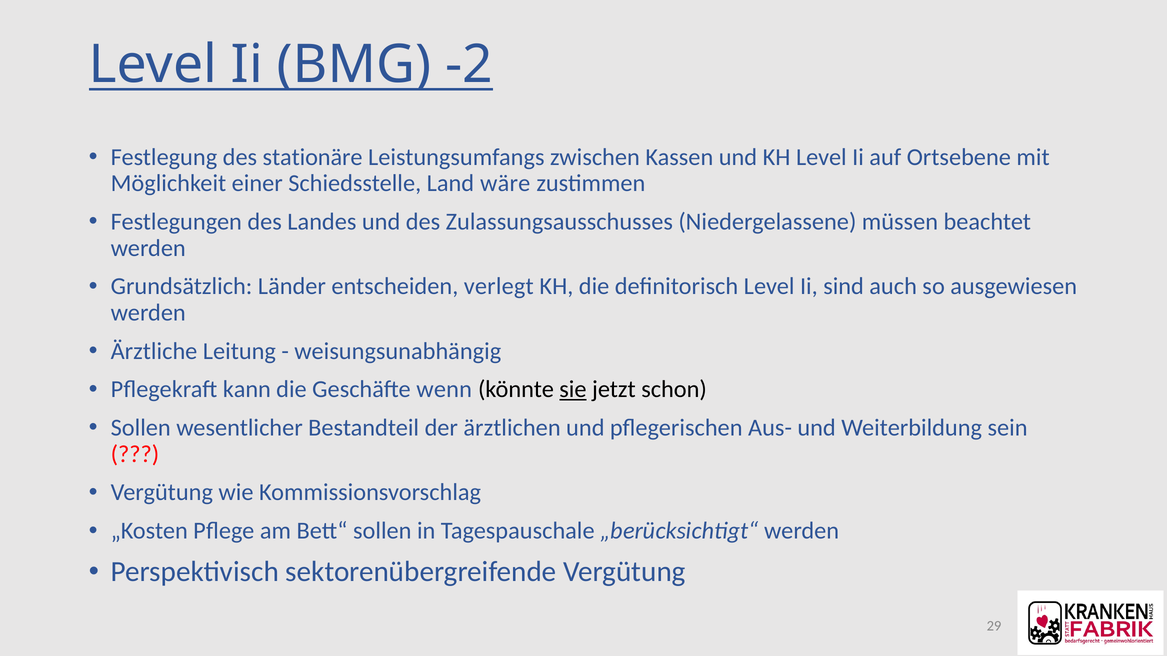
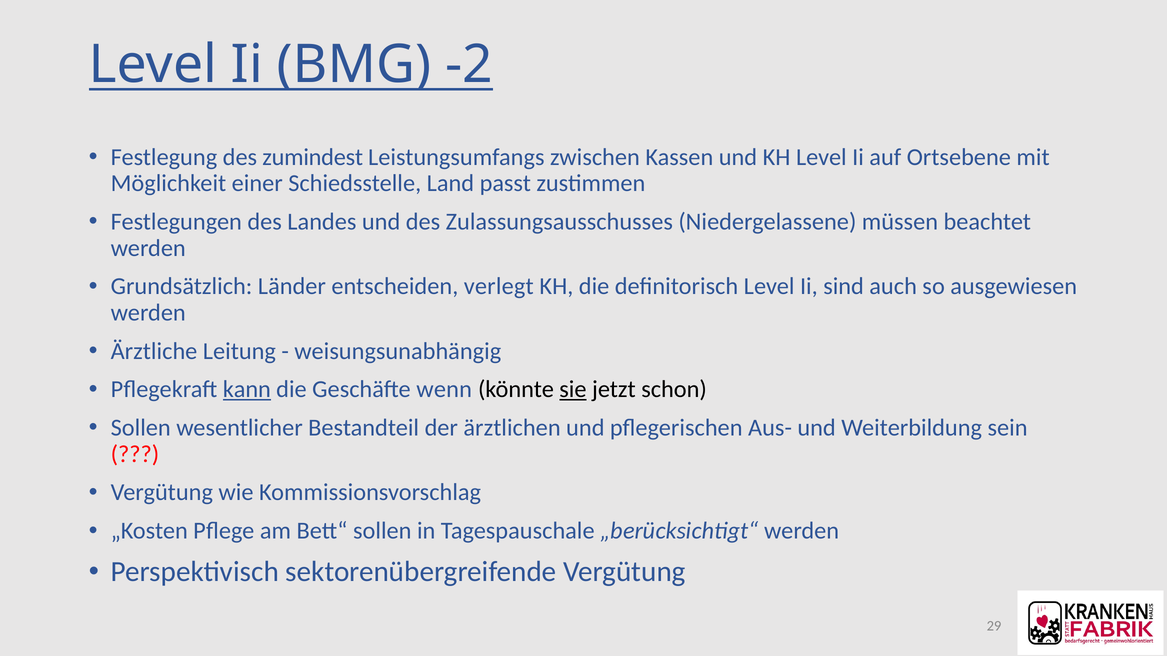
stationäre: stationäre -> zumindest (313, 157)
wäre: wäre -> passt (505, 183)
kann underline: none -> present (247, 390)
